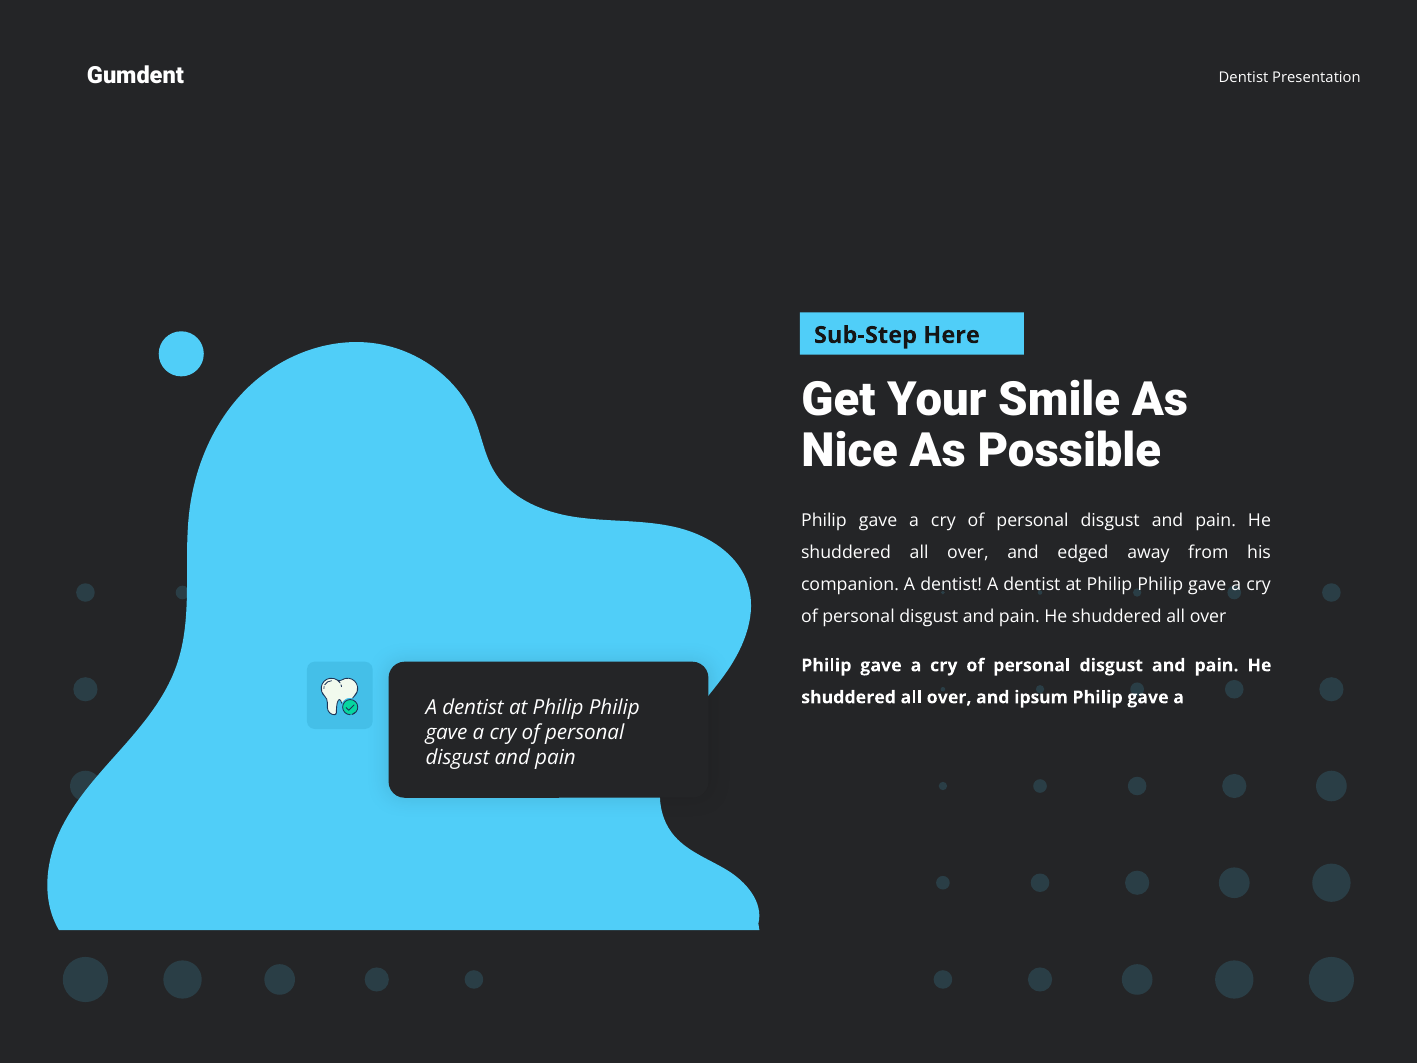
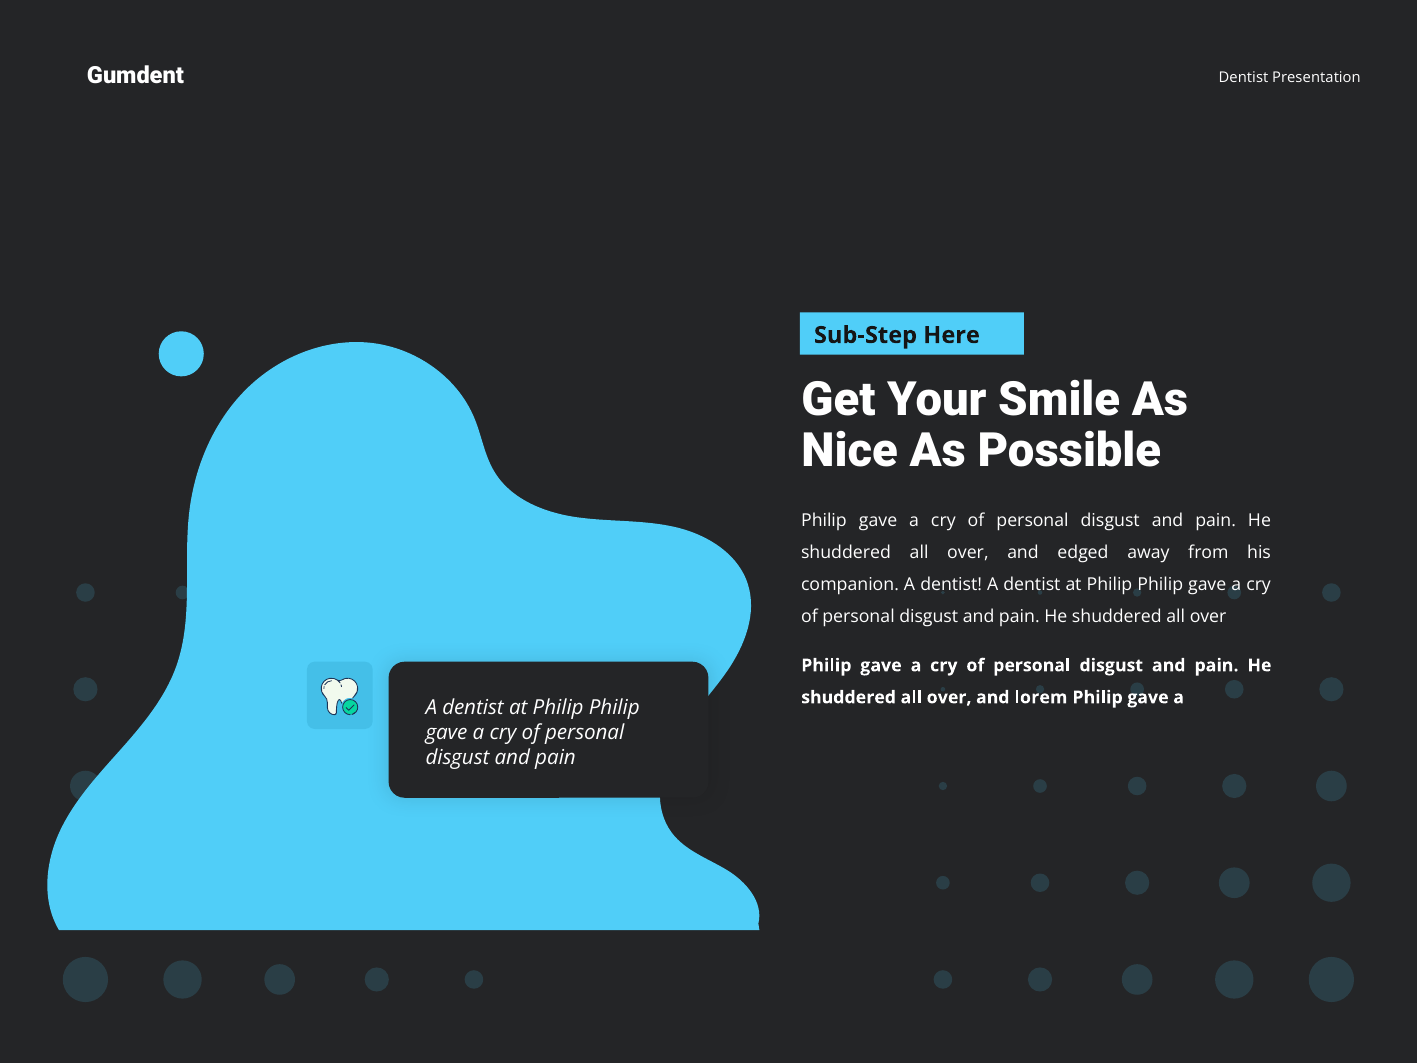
ipsum: ipsum -> lorem (1041, 697)
